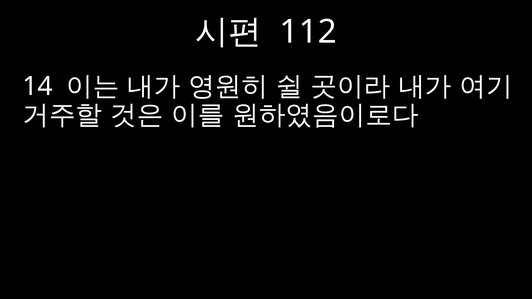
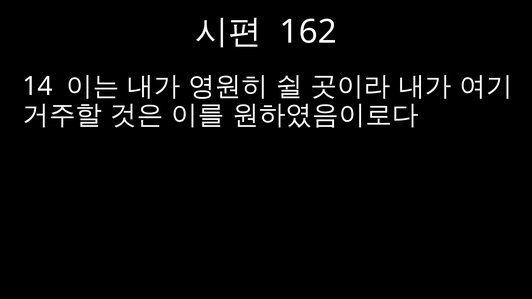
112: 112 -> 162 (308, 32)
